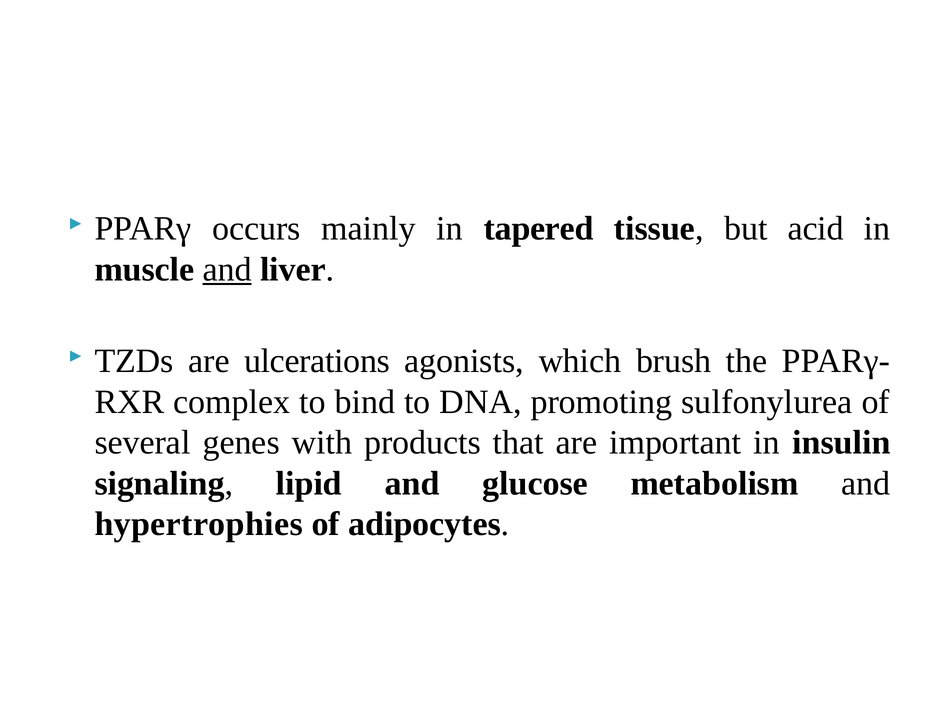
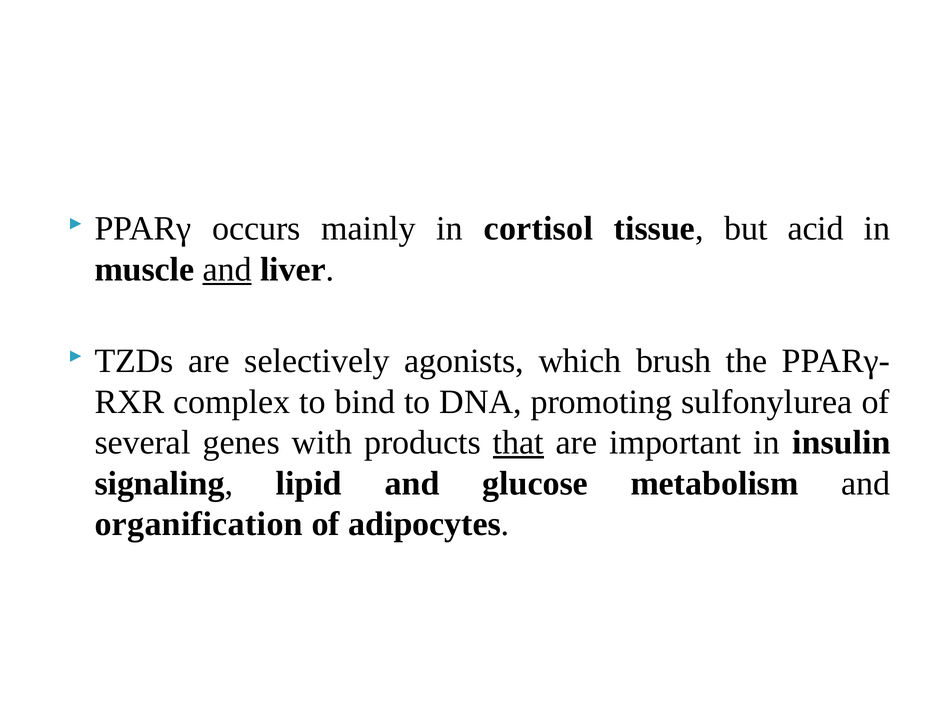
tapered: tapered -> cortisol (538, 229)
ulcerations: ulcerations -> selectively (317, 361)
that underline: none -> present (518, 443)
hypertrophies: hypertrophies -> organification (199, 524)
